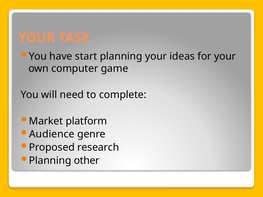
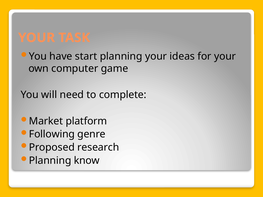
Audience: Audience -> Following (52, 134)
other: other -> know (87, 161)
